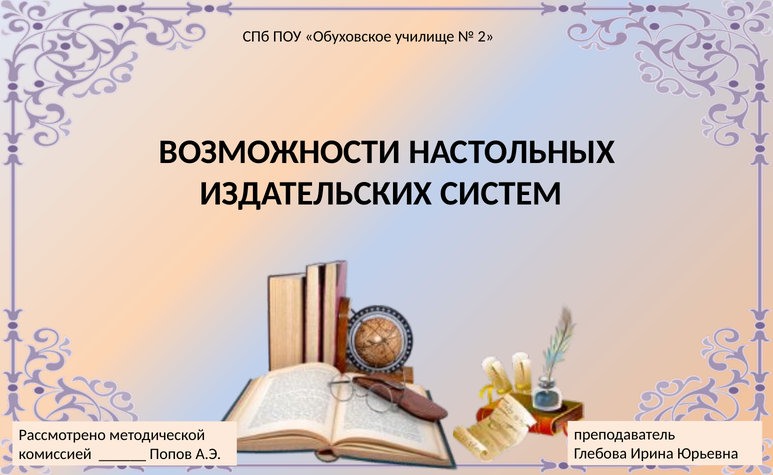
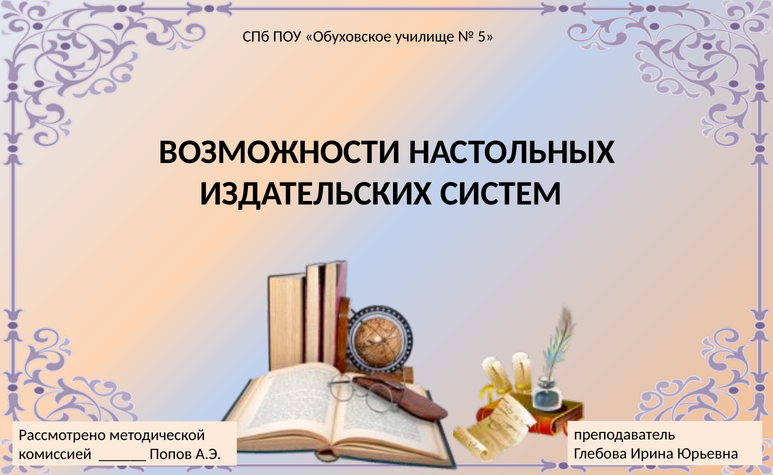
2: 2 -> 5 (486, 36)
